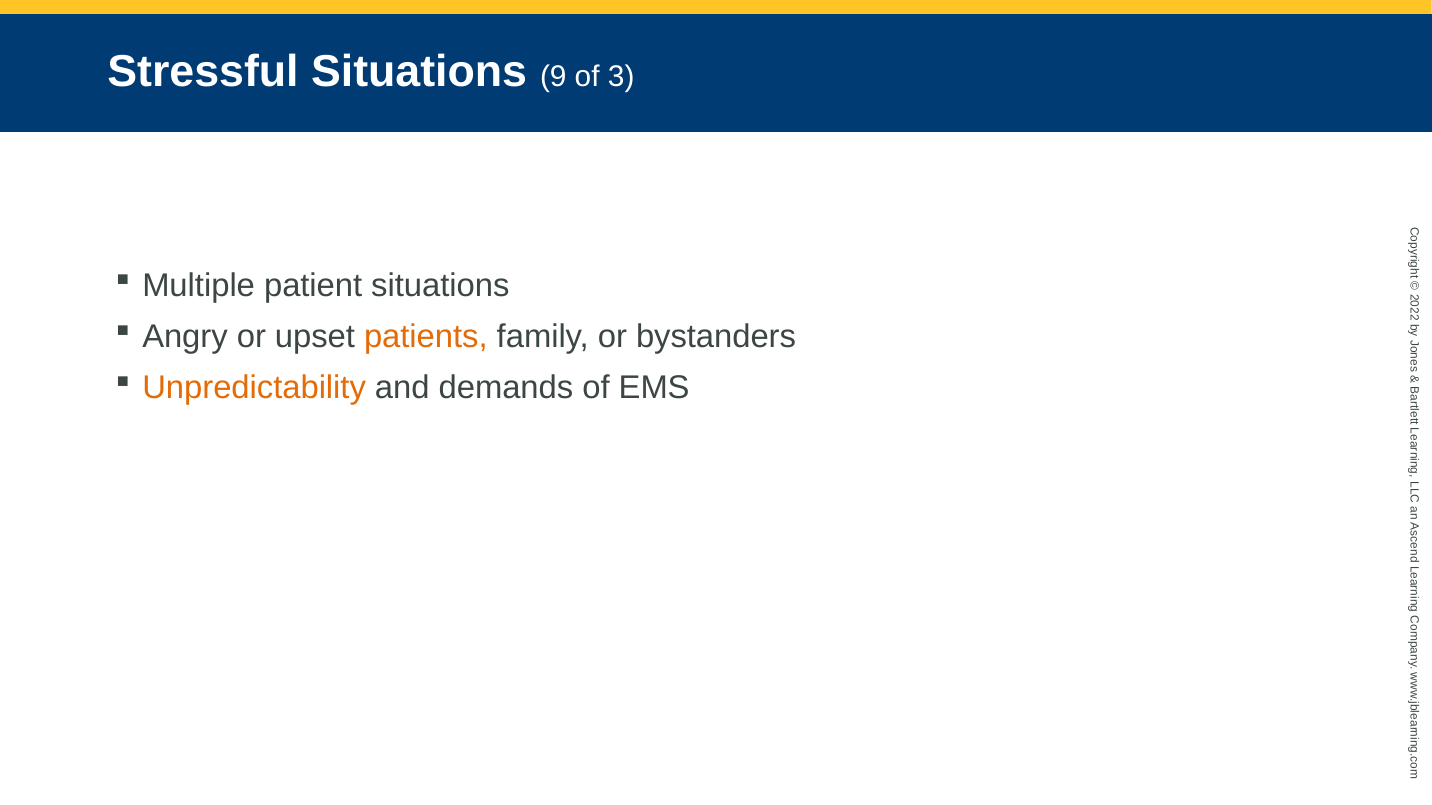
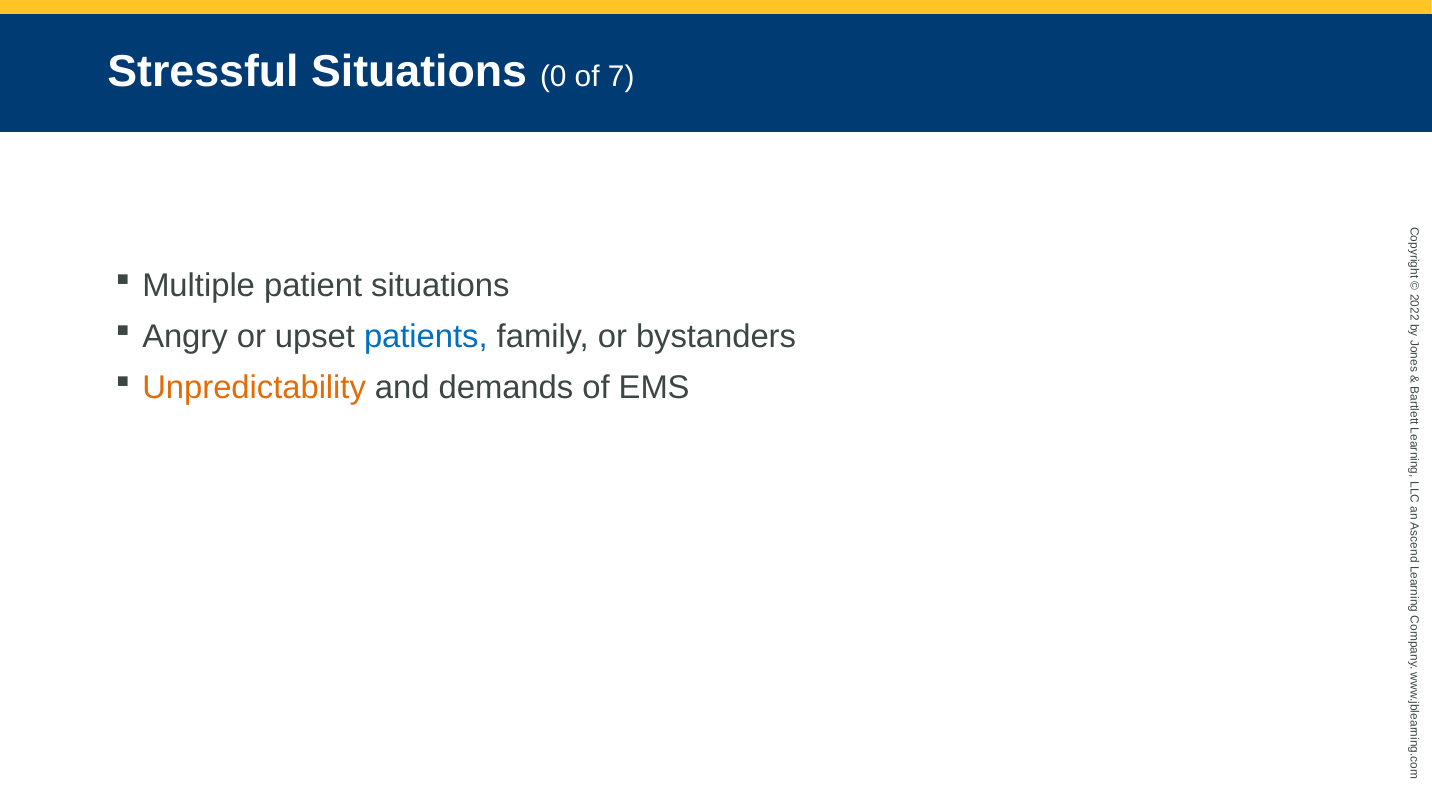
Situations 9: 9 -> 0 (553, 77)
3: 3 -> 7 (621, 77)
patients colour: orange -> blue (426, 337)
